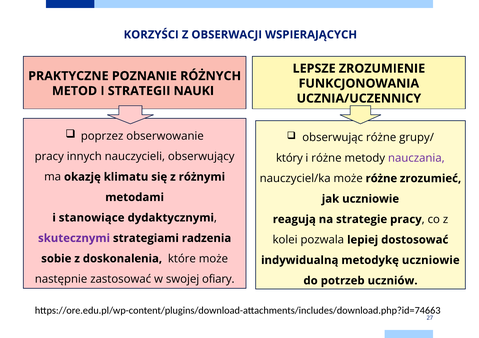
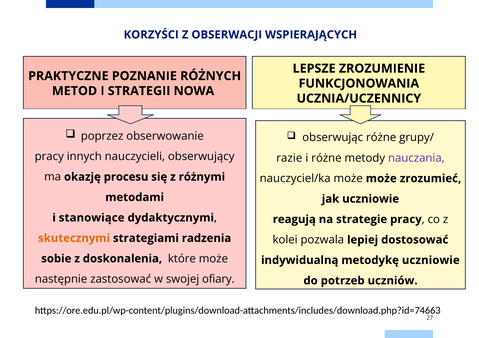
NAUKI: NAUKI -> NOWA (194, 91)
który: który -> razie (289, 158)
klimatu: klimatu -> procesu (126, 177)
może różne: różne -> może (381, 179)
skutecznymi colour: purple -> orange (74, 239)
